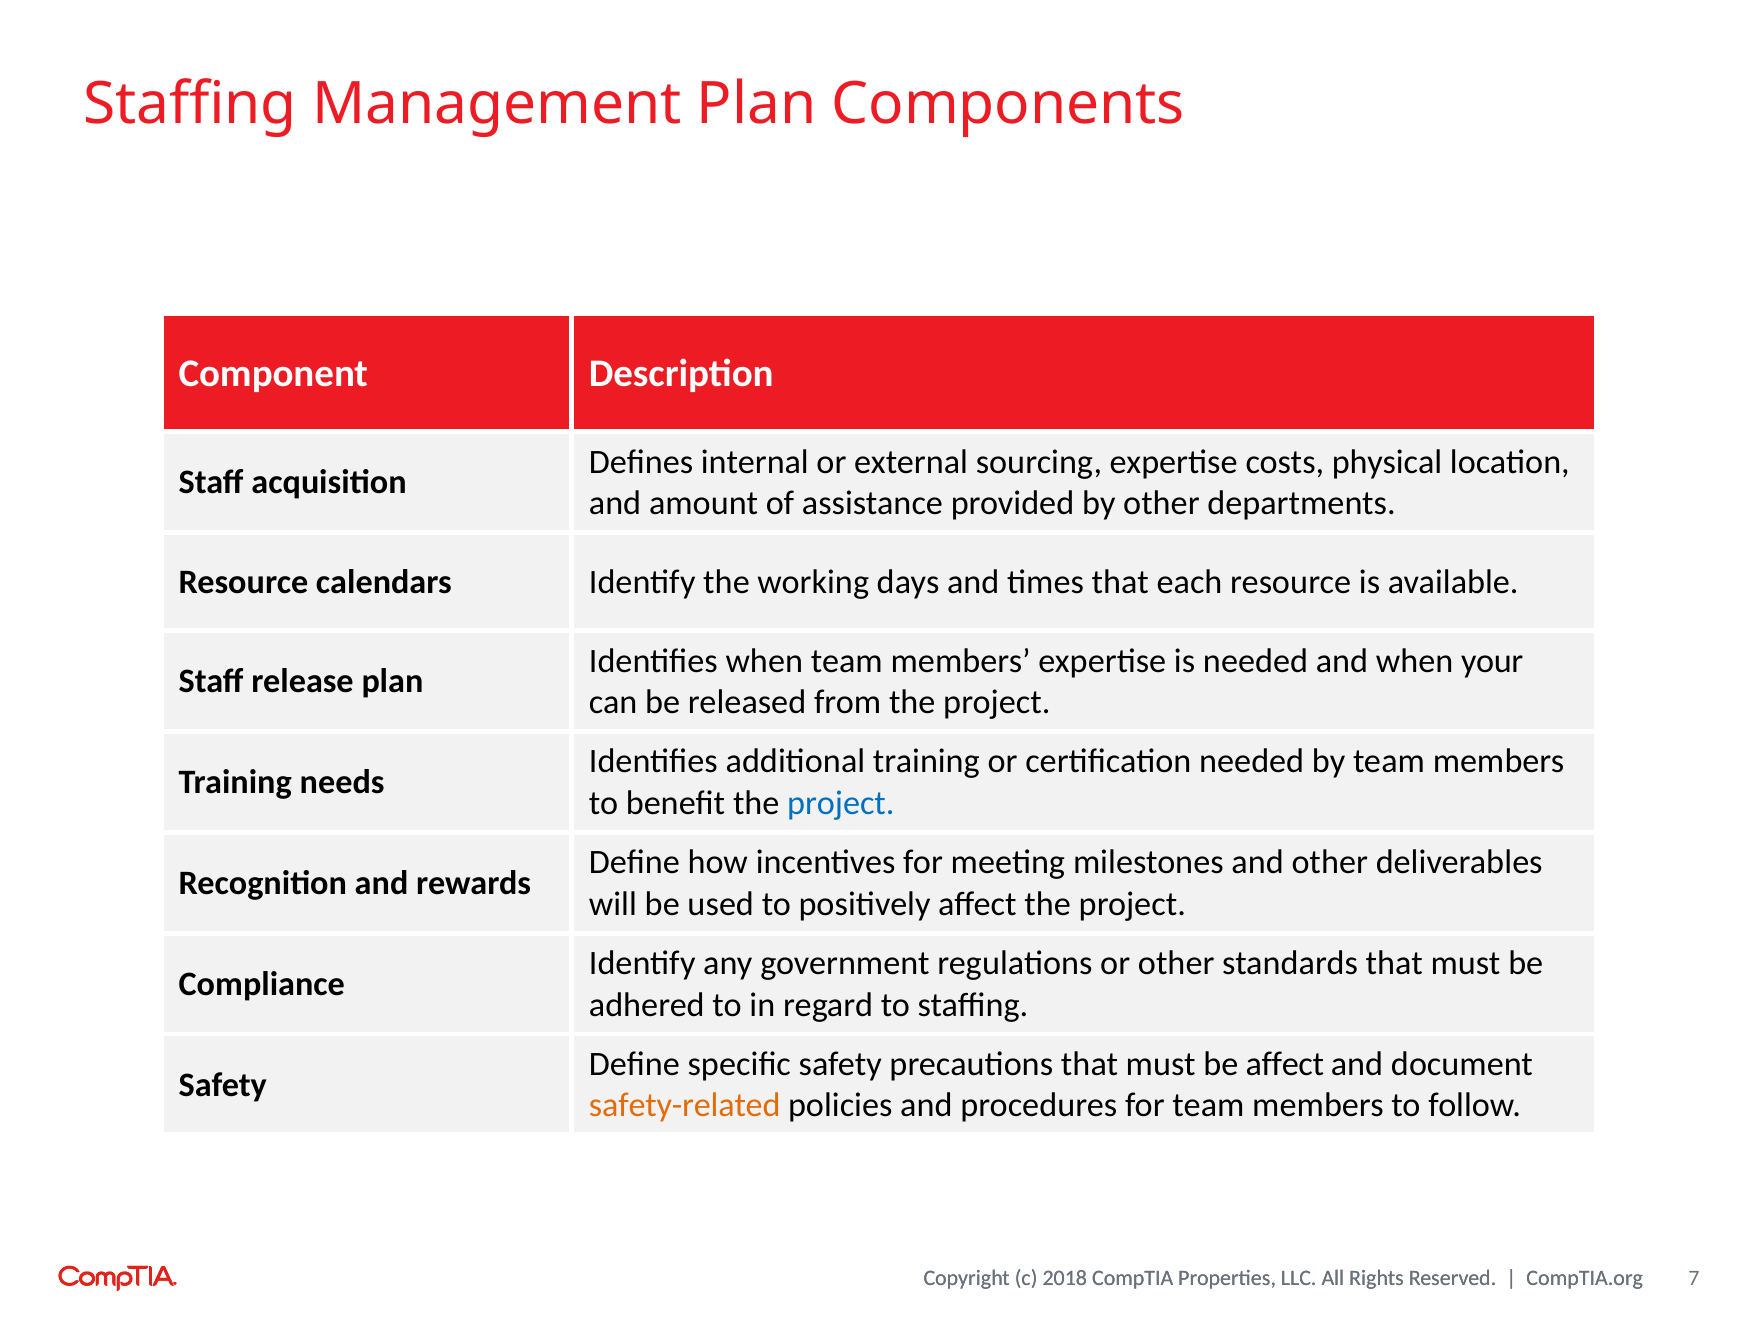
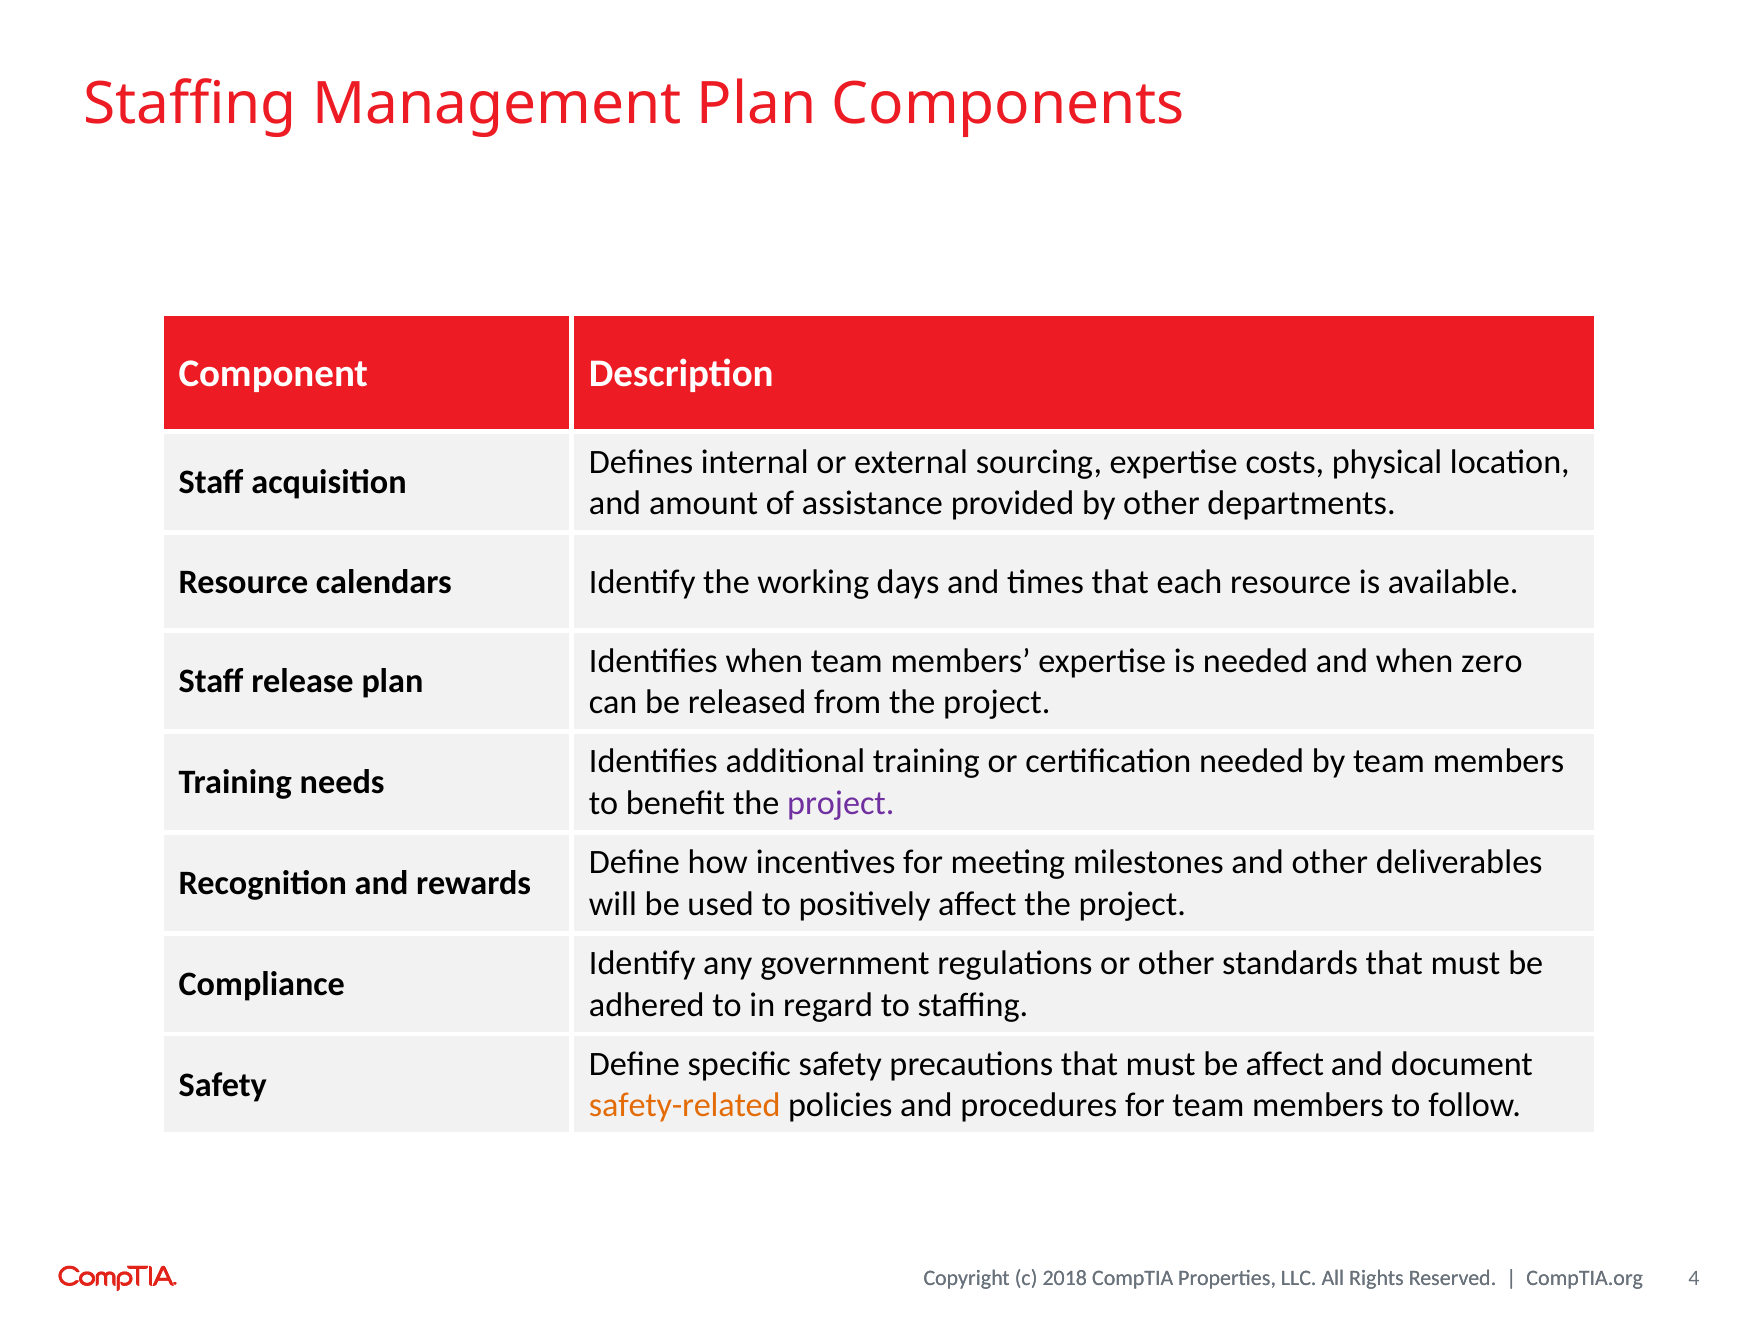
your: your -> zero (1492, 661)
project colour: blue -> purple (841, 804)
7: 7 -> 4 (1694, 1279)
